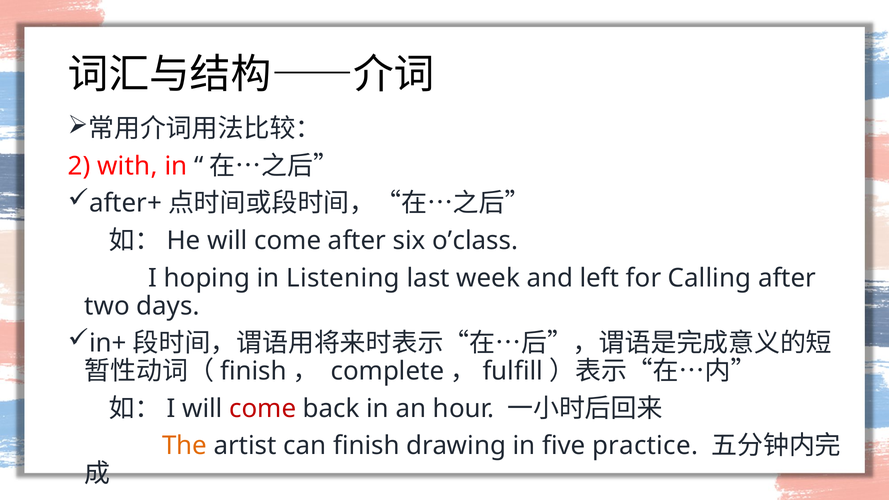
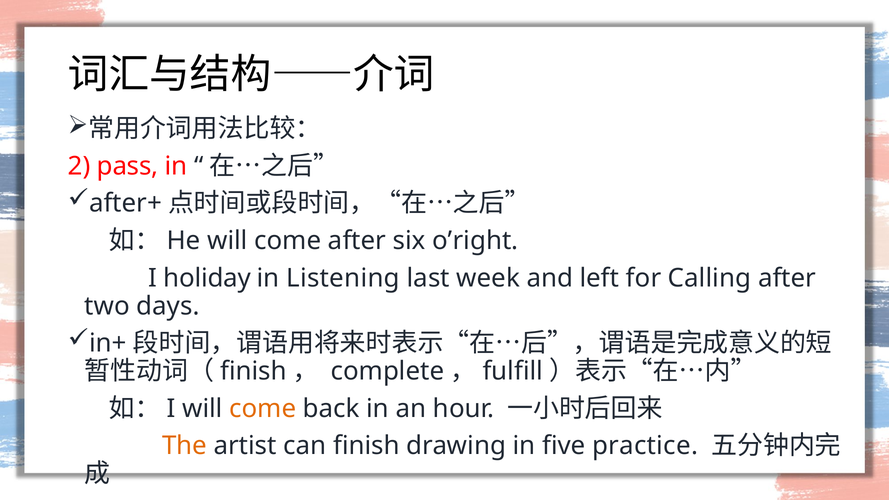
with: with -> pass (128, 166)
o’class: o’class -> o’right (475, 241)
hoping: hoping -> holiday (207, 278)
come colour: red -> orange (263, 409)
